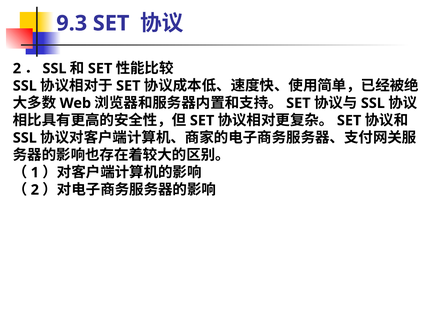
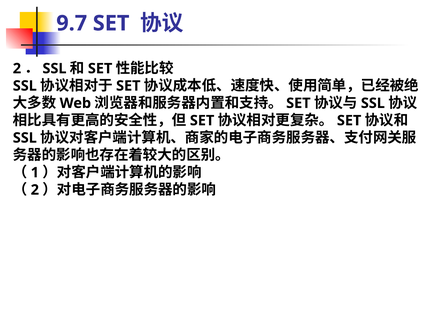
9.3: 9.3 -> 9.7 (72, 23)
